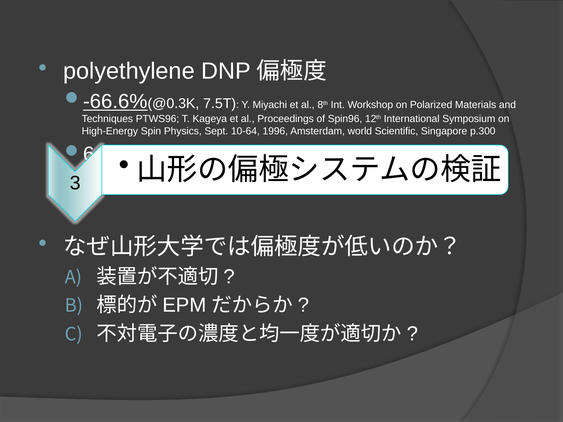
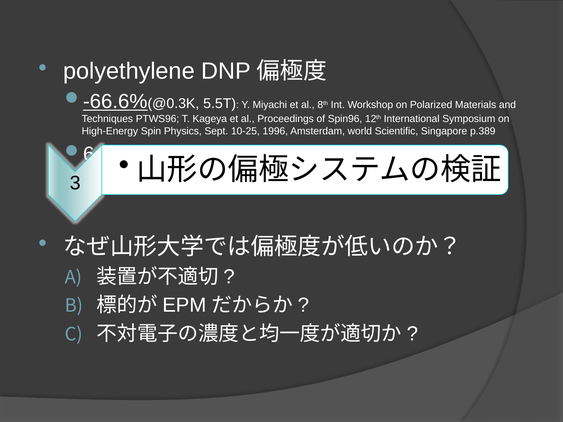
7.5T: 7.5T -> 5.5T (220, 103)
10-64: 10-64 -> 10-25 (245, 131)
p.300: p.300 -> p.389 (483, 131)
